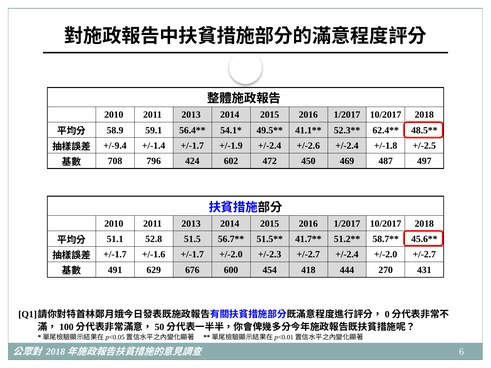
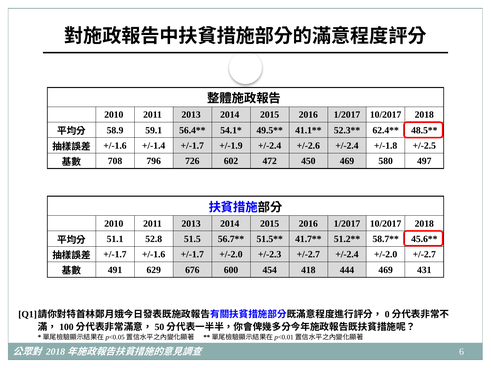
+/-9.4: +/-9.4 -> +/-1.6 (115, 146)
424: 424 -> 726 (192, 161)
487: 487 -> 580 (386, 161)
444 270: 270 -> 469 (386, 270)
